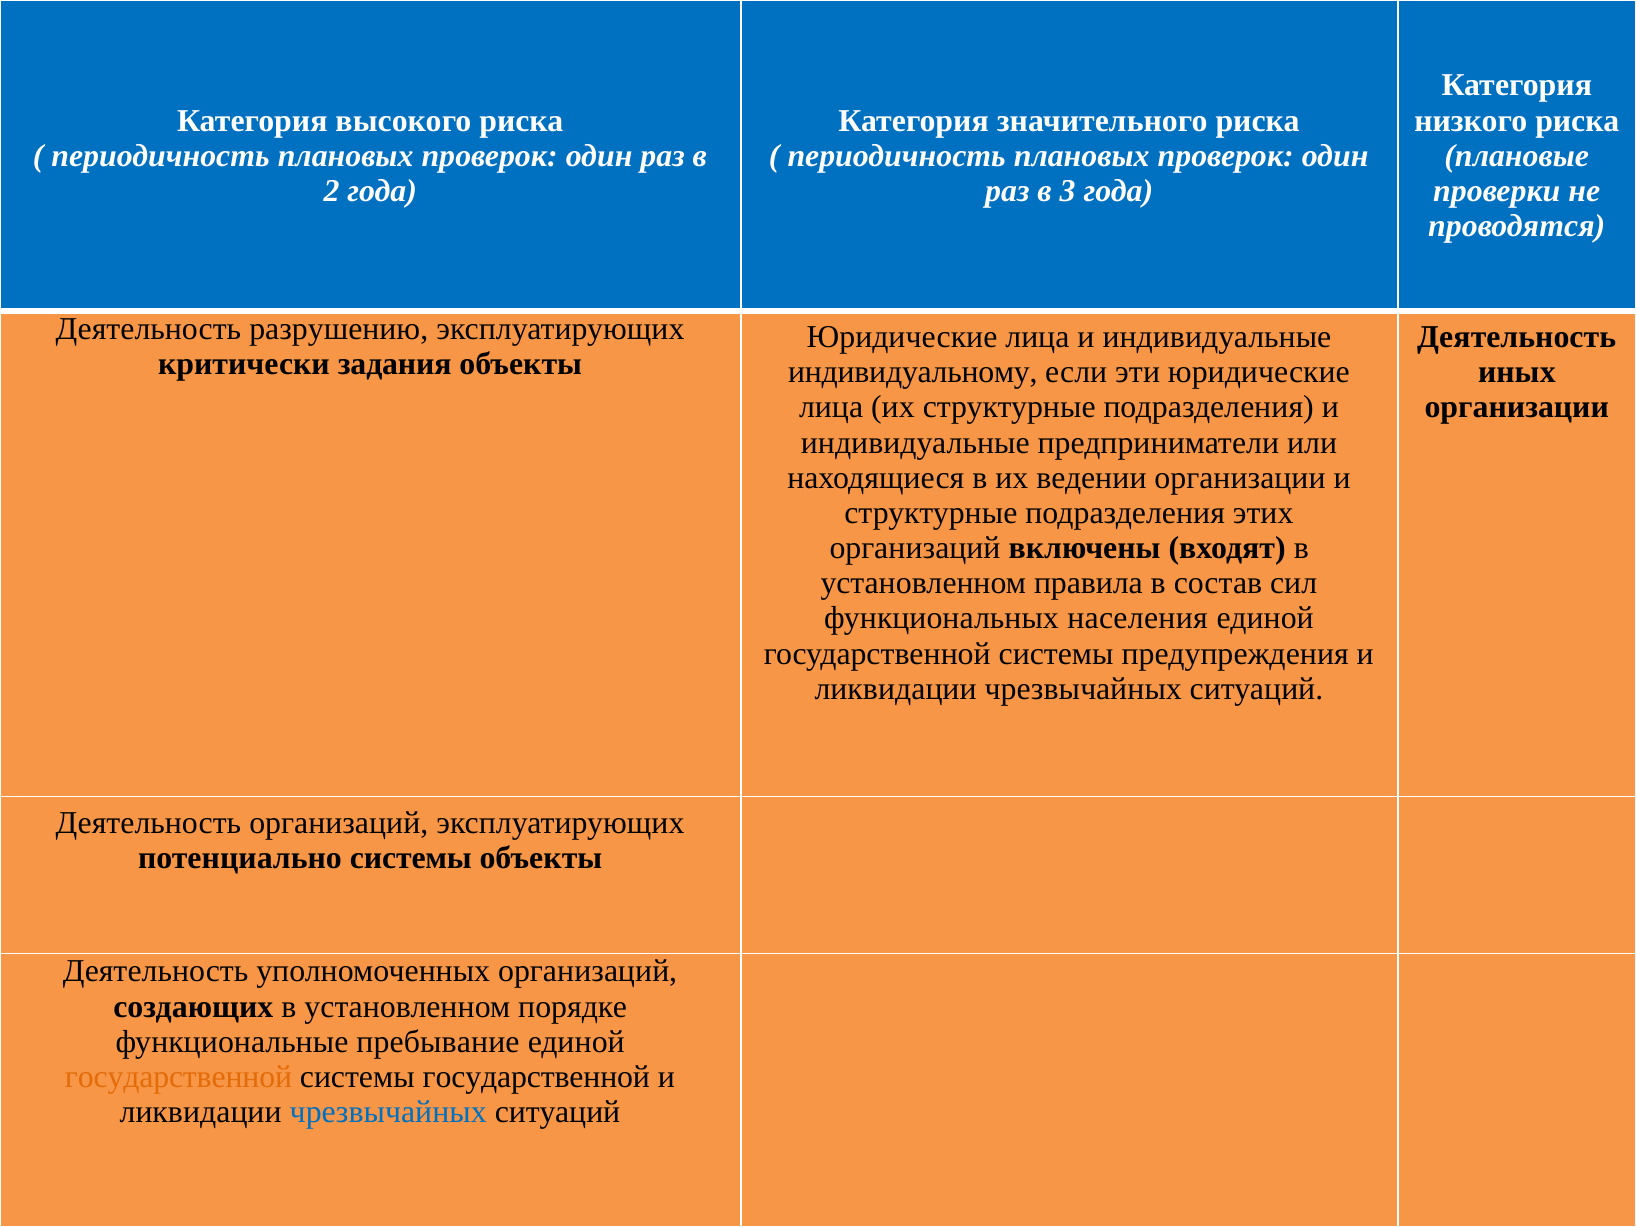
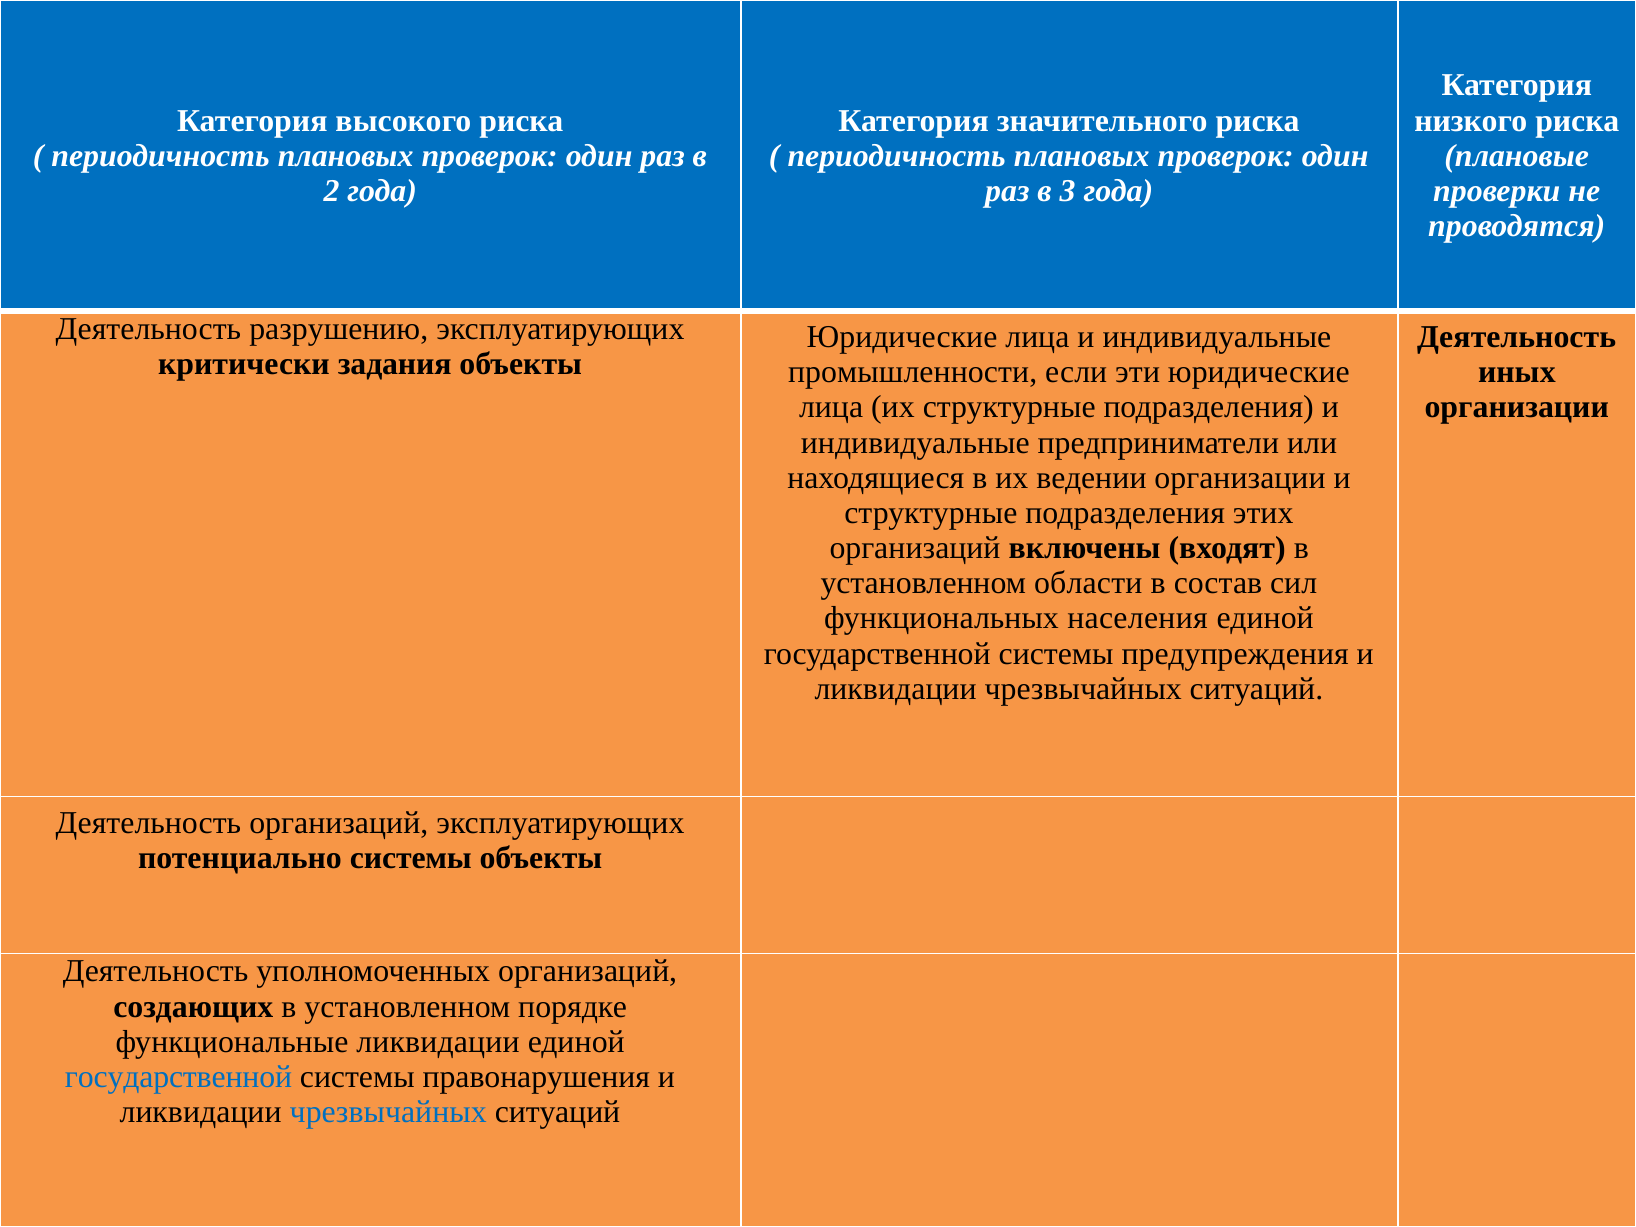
индивидуальному: индивидуальному -> промышленности (913, 372)
правила: правила -> области (1088, 583)
функциональные пребывание: пребывание -> ликвидации (438, 1042)
государственной colour: orange -> blue (178, 1077)
системы государственной: государственной -> правонарушения (536, 1077)
